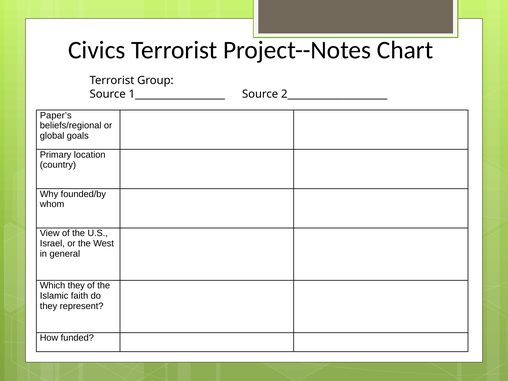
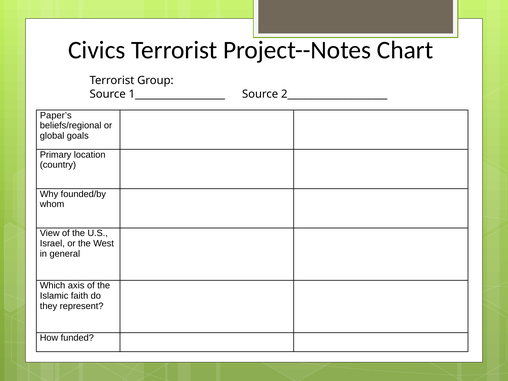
Which they: they -> axis (76, 286)
